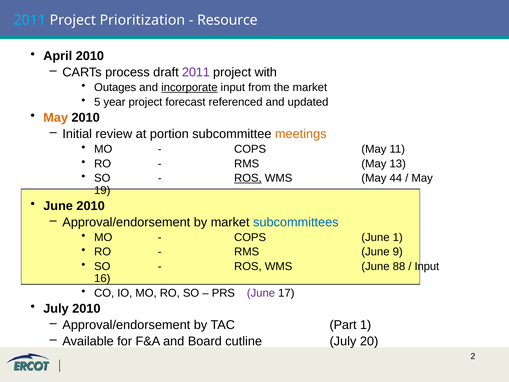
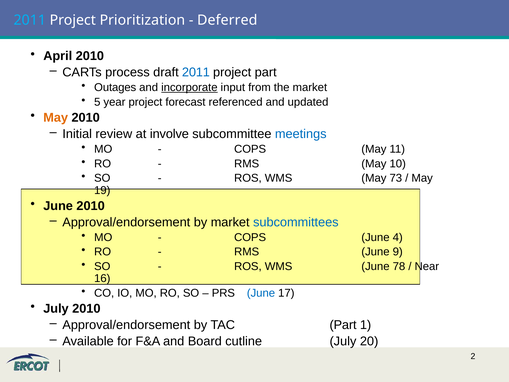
Resource: Resource -> Deferred (227, 20)
2011 colour: purple -> blue (196, 72)
project with: with -> part (266, 72)
portion: portion -> involve (169, 134)
meetings colour: orange -> blue (301, 134)
13: 13 -> 10 (398, 164)
ROS underline: present -> none (248, 178)
44: 44 -> 73 (396, 178)
June 1: 1 -> 4 (398, 237)
88: 88 -> 78 (399, 266)
Input: Input -> Near (427, 266)
June colour: purple -> blue (261, 293)
